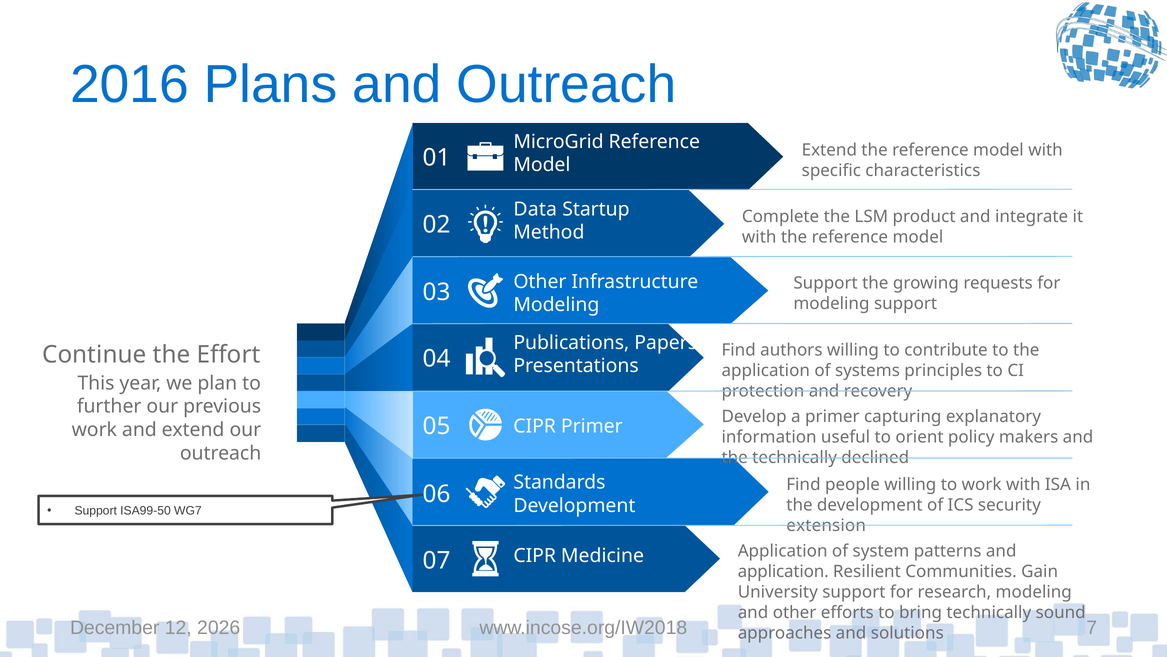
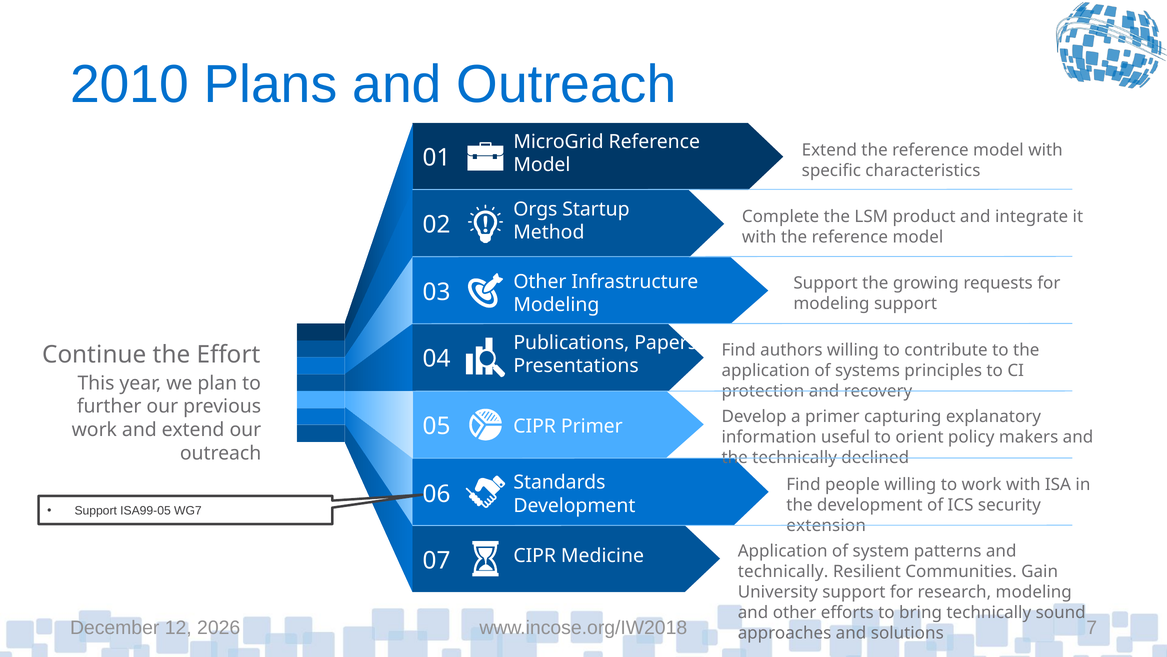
2016: 2016 -> 2010 (129, 85)
Data: Data -> Orgs (535, 209)
ISA99-50: ISA99-50 -> ISA99-05 (146, 510)
application: application -> technically (783, 571)
